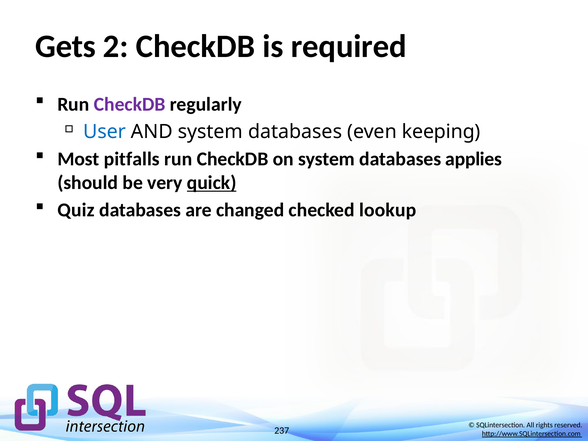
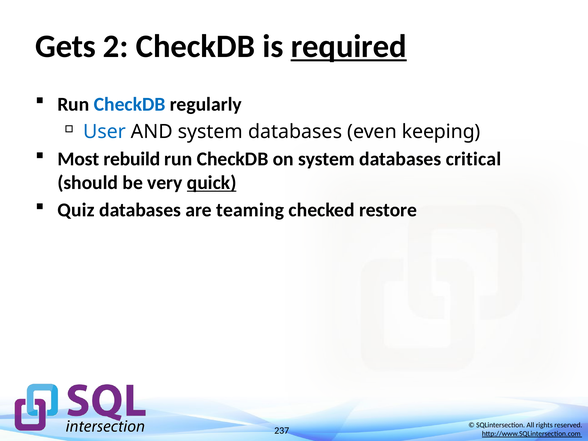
required underline: none -> present (349, 46)
CheckDB colour: purple -> blue (130, 104)
pitfalls: pitfalls -> rebuild (132, 159)
applies: applies -> critical (473, 159)
changed: changed -> teaming (250, 210)
lookup: lookup -> restore (388, 210)
